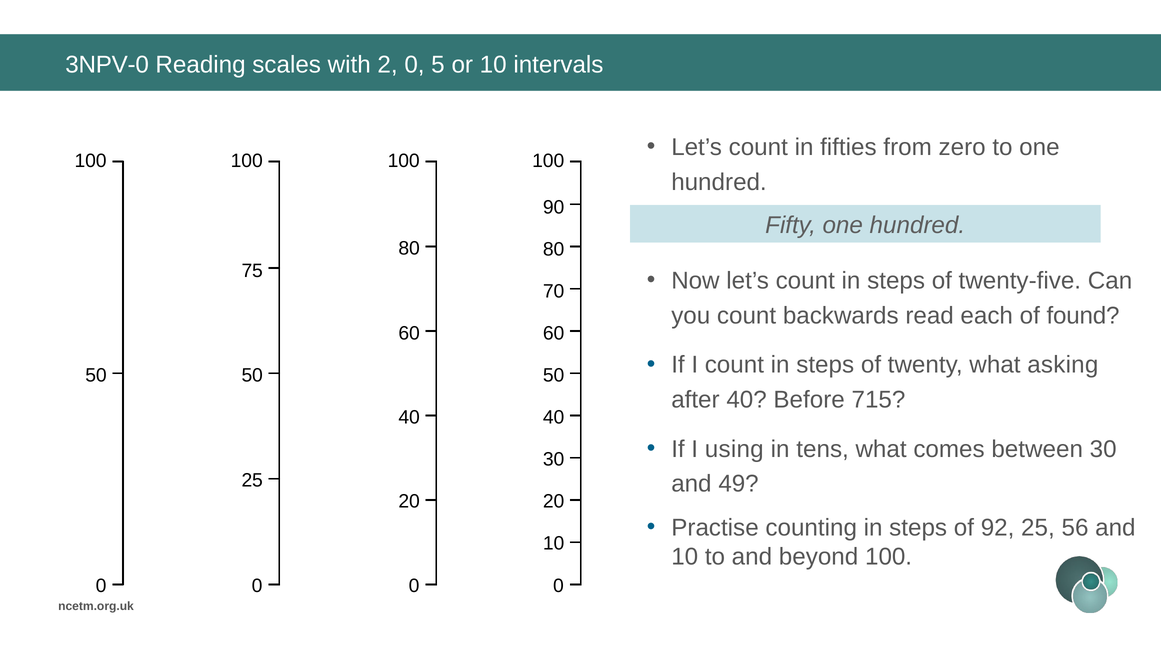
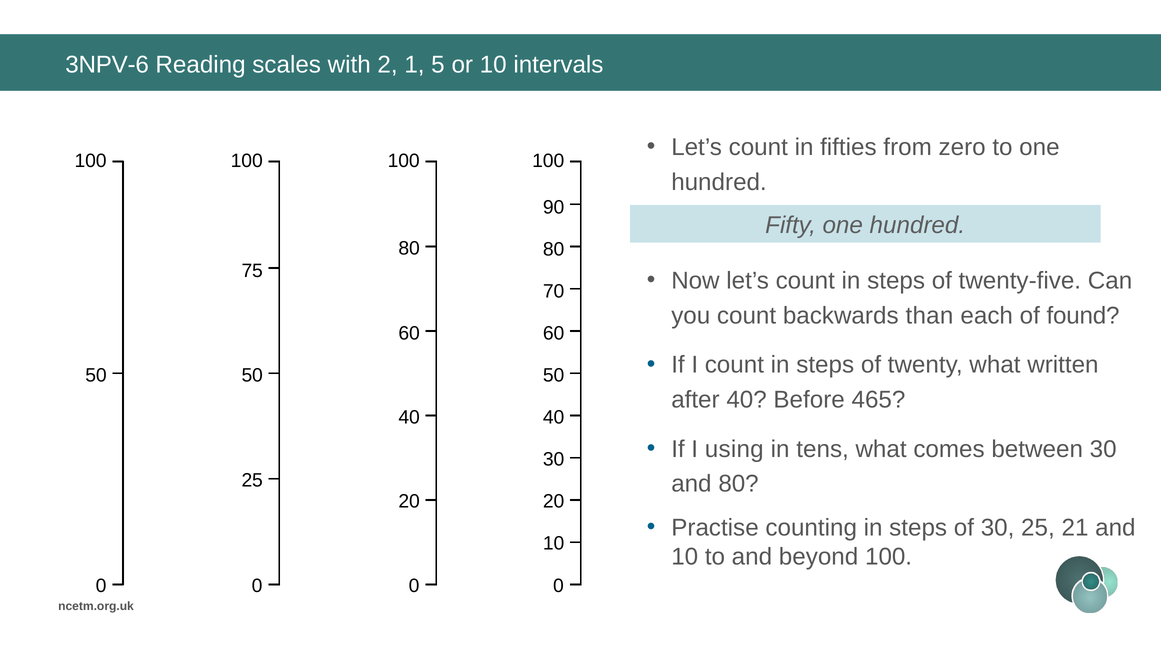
3NPV-0: 3NPV-0 -> 3NPV-6 (107, 65)
2 0: 0 -> 1 (414, 65)
read: read -> than (929, 316)
asking: asking -> written (1063, 365)
715: 715 -> 465 (878, 400)
and 49: 49 -> 80 (739, 484)
of 92: 92 -> 30 (998, 528)
56: 56 -> 21 (1075, 528)
